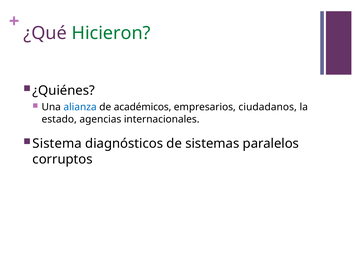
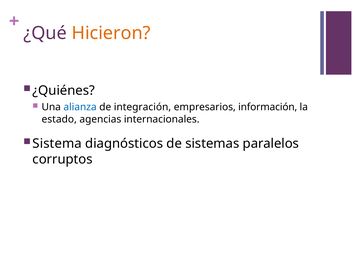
Hicieron colour: green -> orange (111, 33)
académicos: académicos -> integración (142, 107)
ciudadanos: ciudadanos -> información (268, 107)
